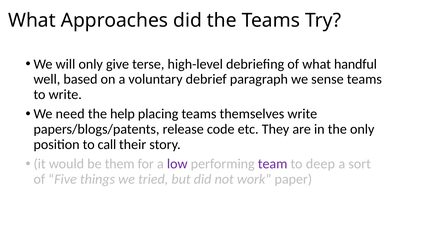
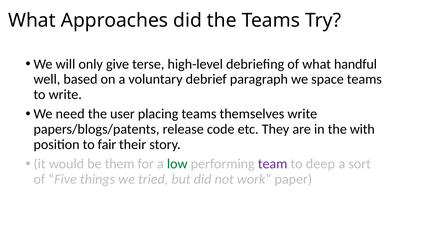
sense: sense -> space (327, 79)
help: help -> user (122, 114)
the only: only -> with (362, 129)
call: call -> fair (107, 144)
low colour: purple -> green (177, 164)
